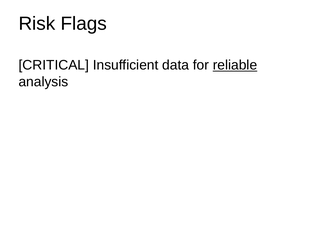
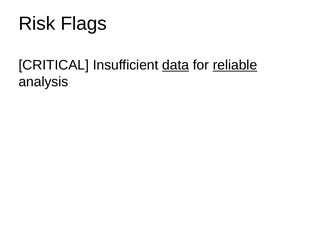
data underline: none -> present (176, 65)
